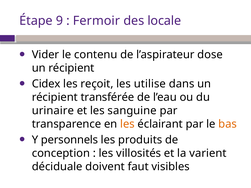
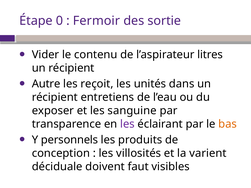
9: 9 -> 0 (60, 21)
locale: locale -> sortie (164, 21)
dose: dose -> litres (210, 55)
Cidex: Cidex -> Autre (46, 84)
utilise: utilise -> unités (150, 84)
transférée: transférée -> entretiens (107, 97)
urinaire: urinaire -> exposer (53, 111)
les colour: orange -> purple (127, 124)
